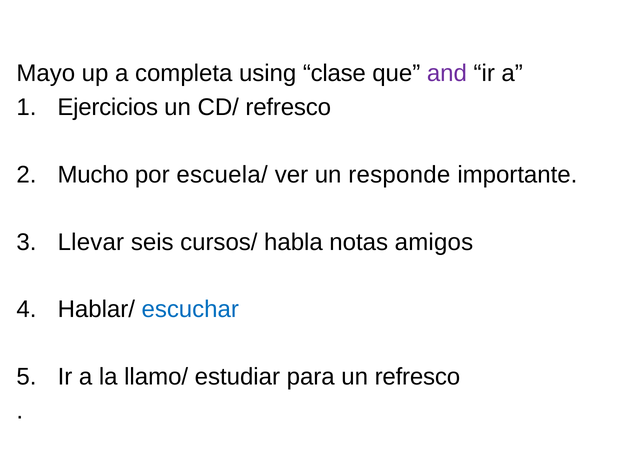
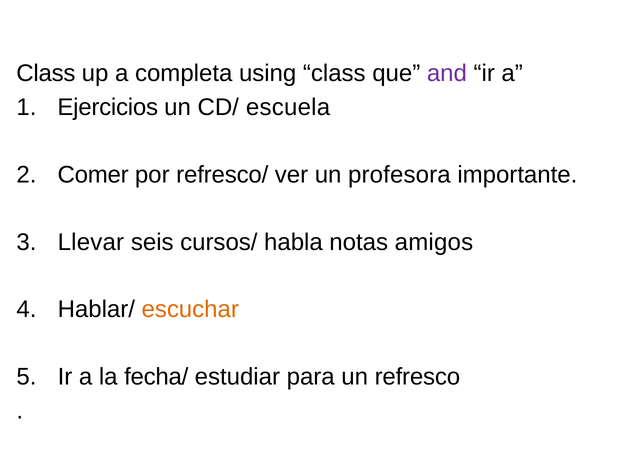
Mayo: Mayo -> Class (46, 73)
using clase: clase -> class (334, 73)
CD/ refresco: refresco -> escuela (288, 107)
Mucho: Mucho -> Comer (93, 174)
escuela/: escuela/ -> refresco/ (222, 174)
responde: responde -> profesora (399, 174)
escuchar colour: blue -> orange (190, 309)
llamo/: llamo/ -> fecha/ (156, 377)
